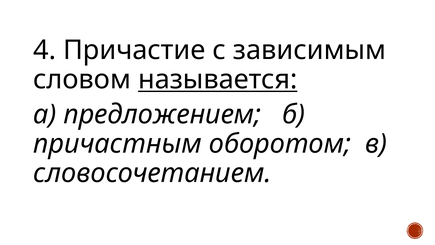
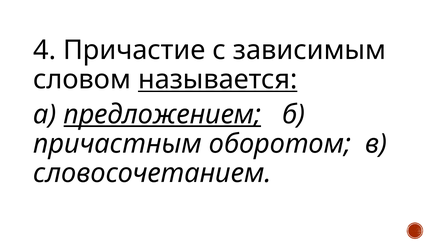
предложением underline: none -> present (162, 114)
